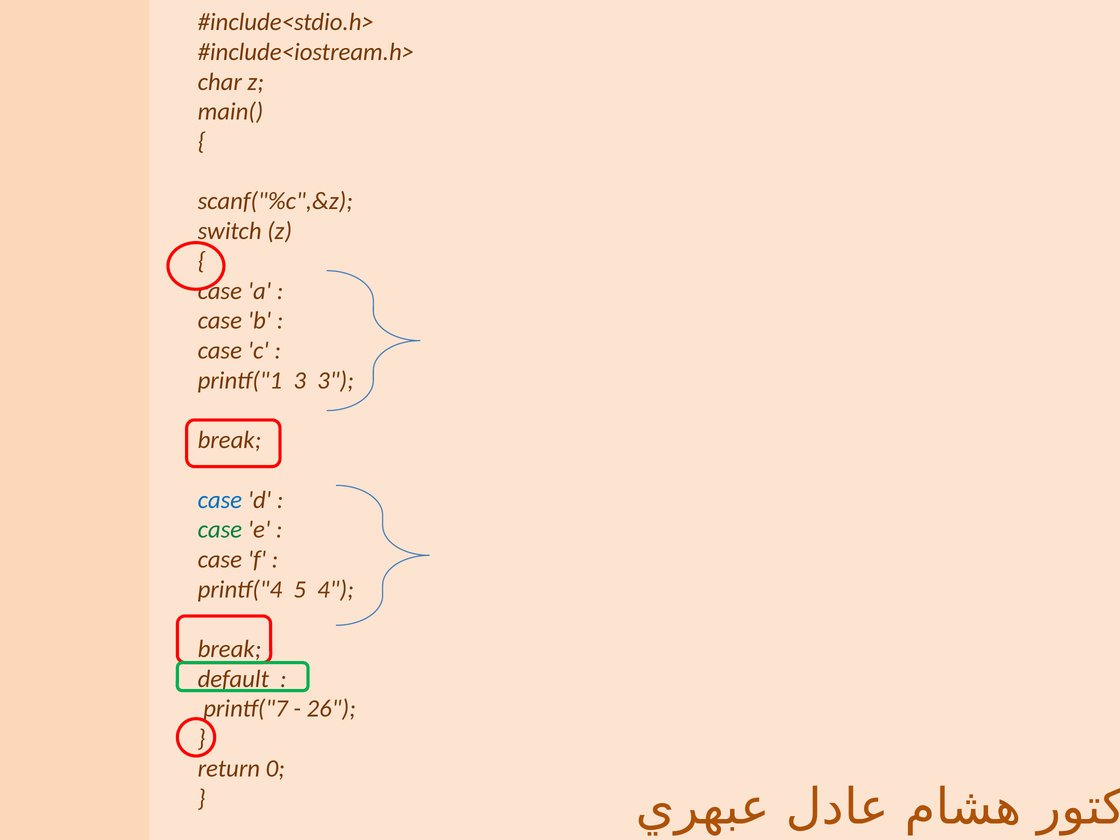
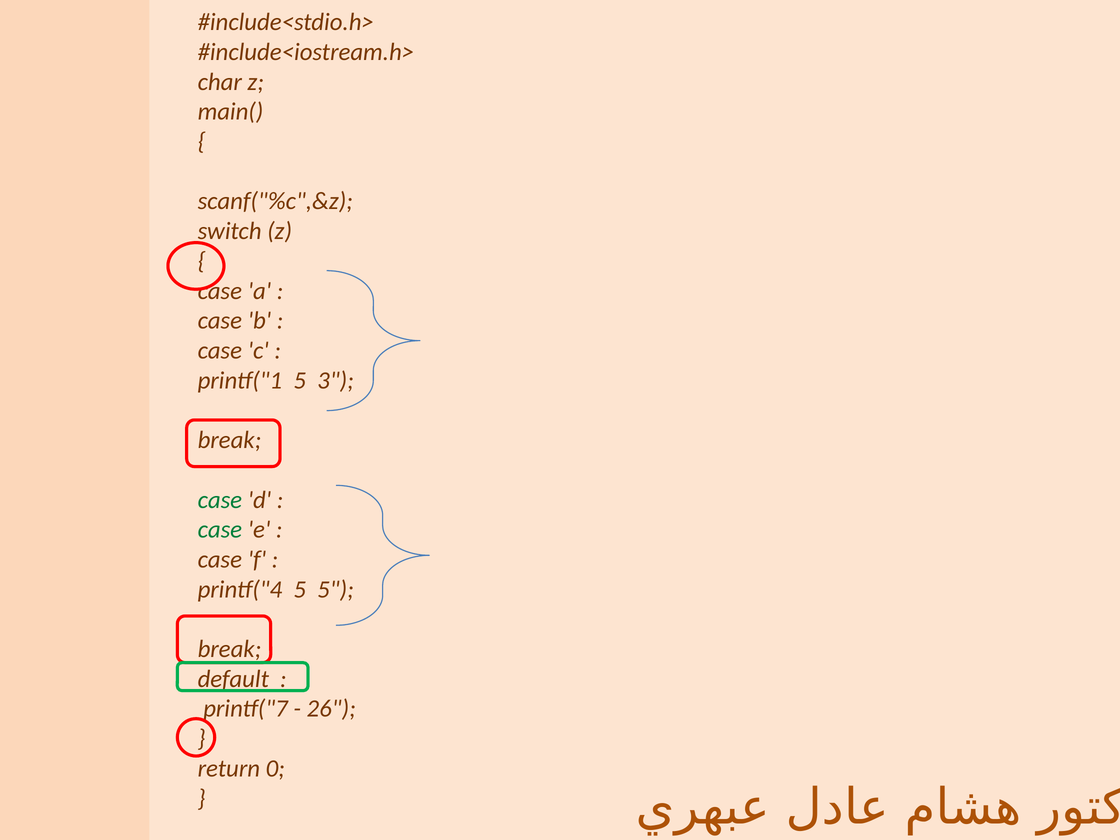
printf("1 3: 3 -> 5 (300, 380)
case colour: blue -> green (220, 500)
5 4: 4 -> 5 (335, 589)
